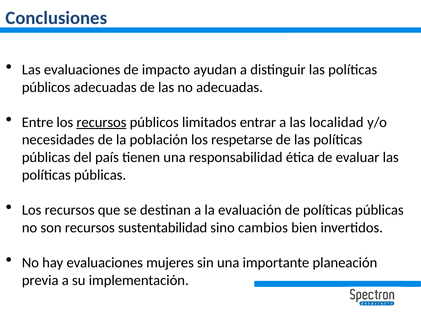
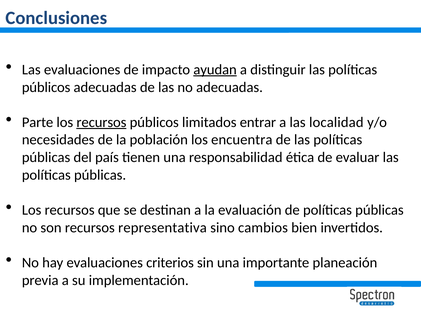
ayudan underline: none -> present (215, 70)
Entre: Entre -> Parte (38, 122)
respetarse: respetarse -> encuentra (242, 140)
sustentabilidad: sustentabilidad -> representativa (162, 227)
mujeres: mujeres -> criterios (170, 262)
